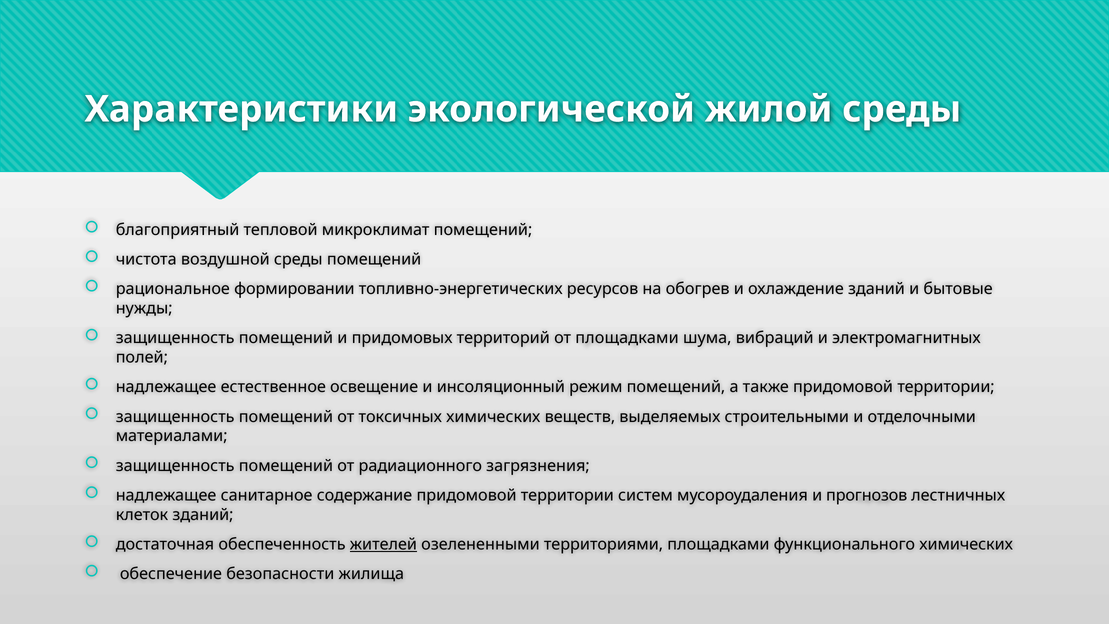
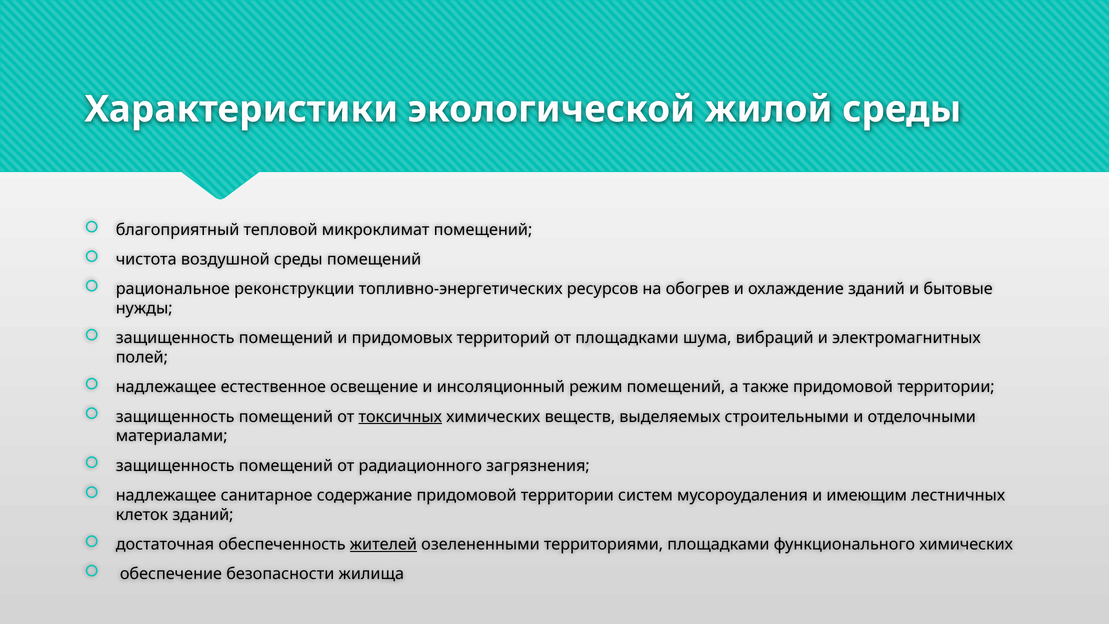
формировании: формировании -> реконструкции (294, 289)
токсичных underline: none -> present (400, 417)
прогнозов: прогнозов -> имеющим (867, 495)
